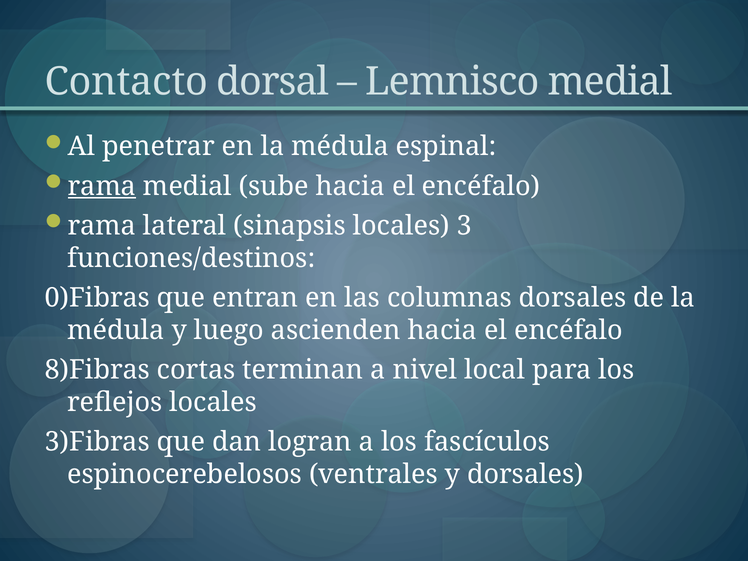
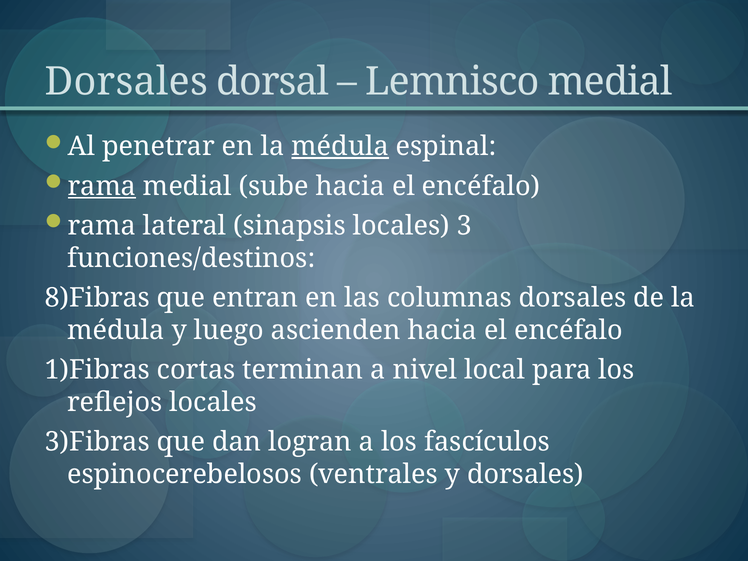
Contacto: Contacto -> Dorsales (126, 82)
médula underline: none -> present (340, 146)
0)Fibras: 0)Fibras -> 8)Fibras (97, 298)
8)Fibras: 8)Fibras -> 1)Fibras (97, 370)
